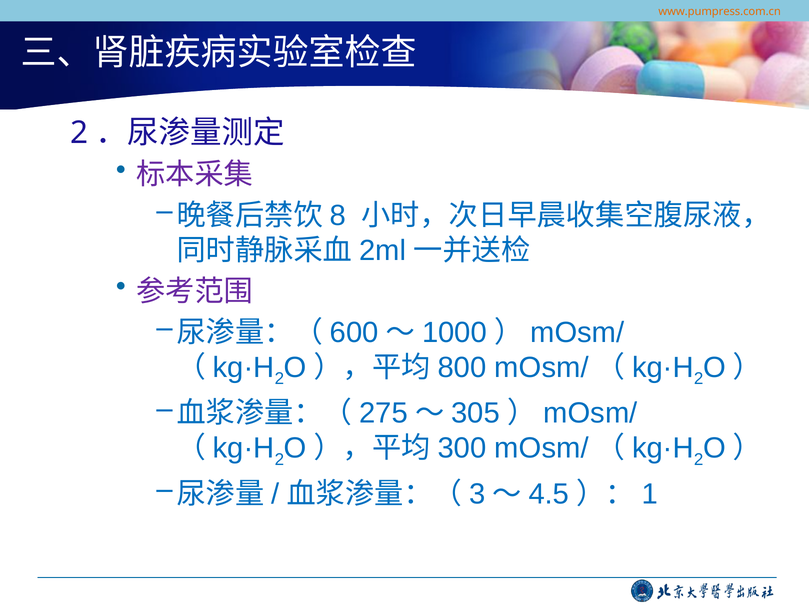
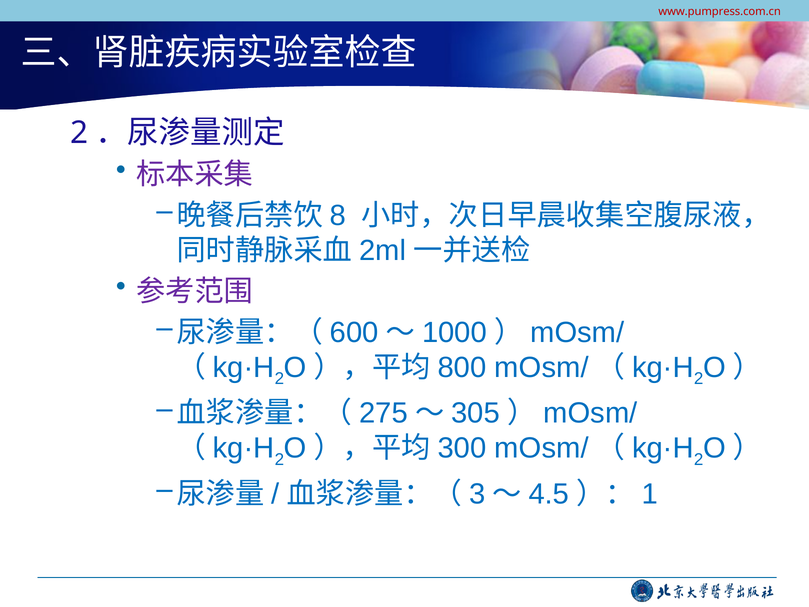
www.pumpress.com.cn colour: orange -> red (720, 12)
